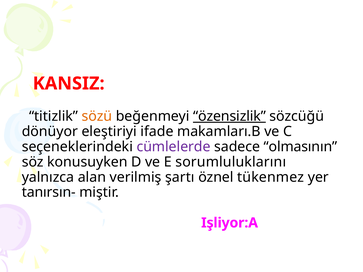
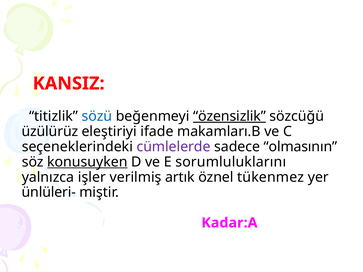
sözü colour: orange -> blue (97, 116)
dönüyor: dönüyor -> üzülürüz (50, 132)
konusuyken underline: none -> present (87, 162)
alan: alan -> işler (92, 177)
şartı: şartı -> artık (180, 177)
tanırsın-: tanırsın- -> ünlüleri- (49, 193)
Işliyor:A: Işliyor:A -> Kadar:A (229, 223)
